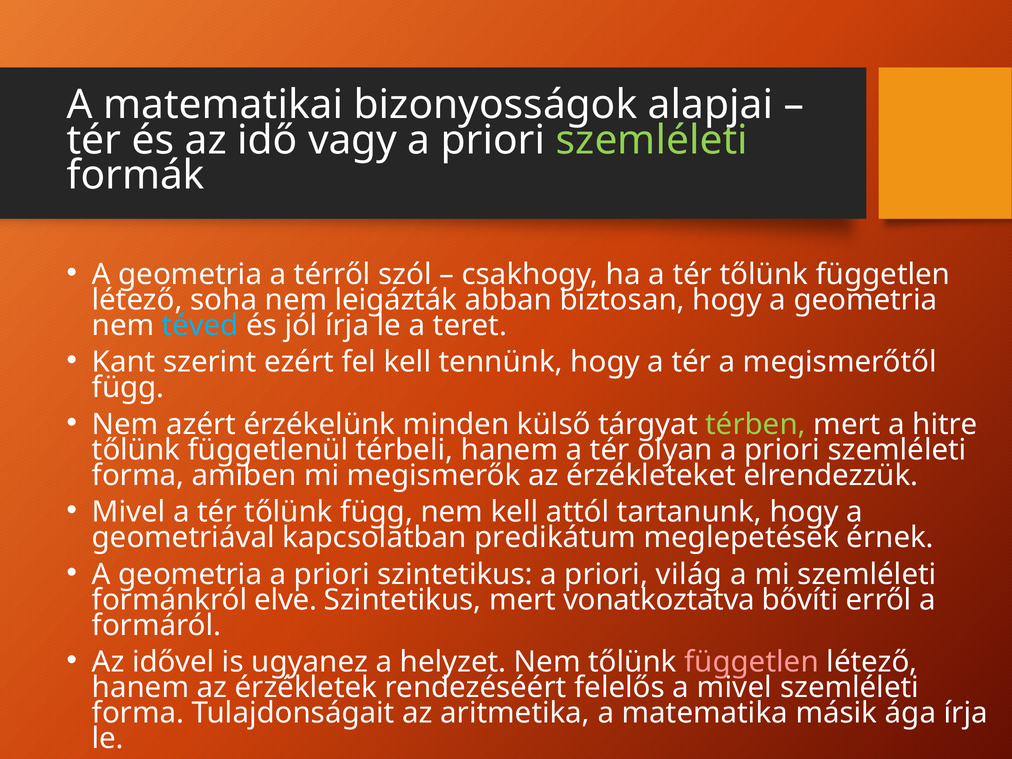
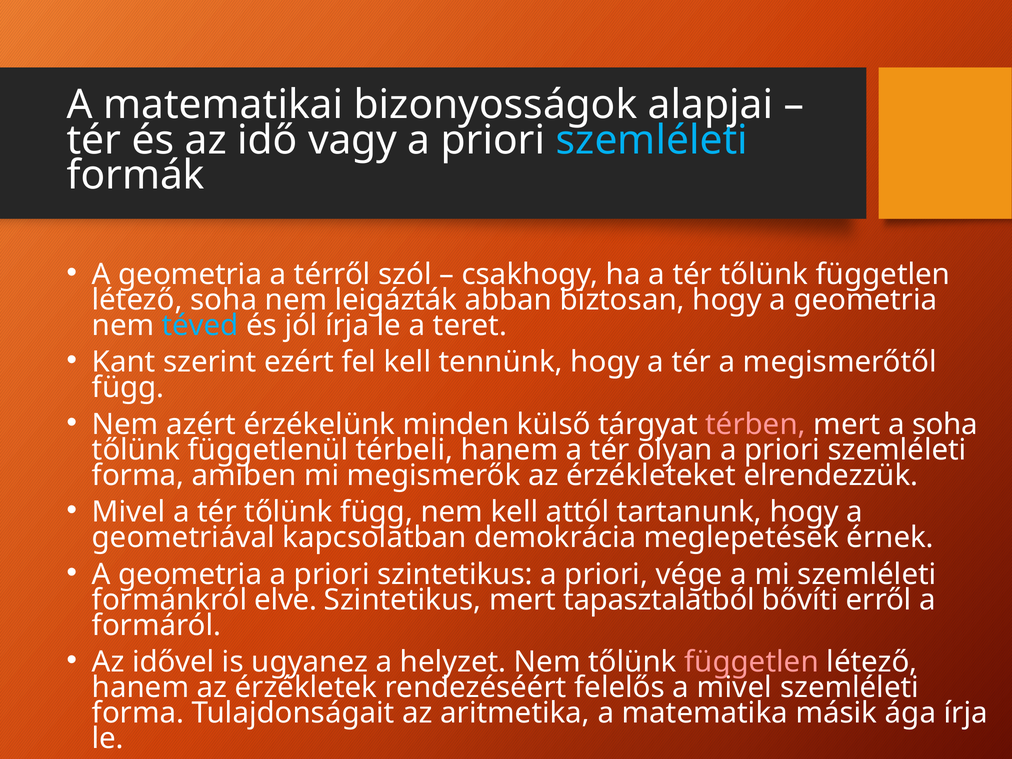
szemléleti colour: light green -> light blue (652, 140)
térben colour: light green -> pink (756, 424)
a hitre: hitre -> soha (945, 424)
predikátum: predikátum -> demokrácia (555, 538)
világ: világ -> vége (689, 574)
vonatkoztatva: vonatkoztatva -> tapasztalatból (659, 600)
